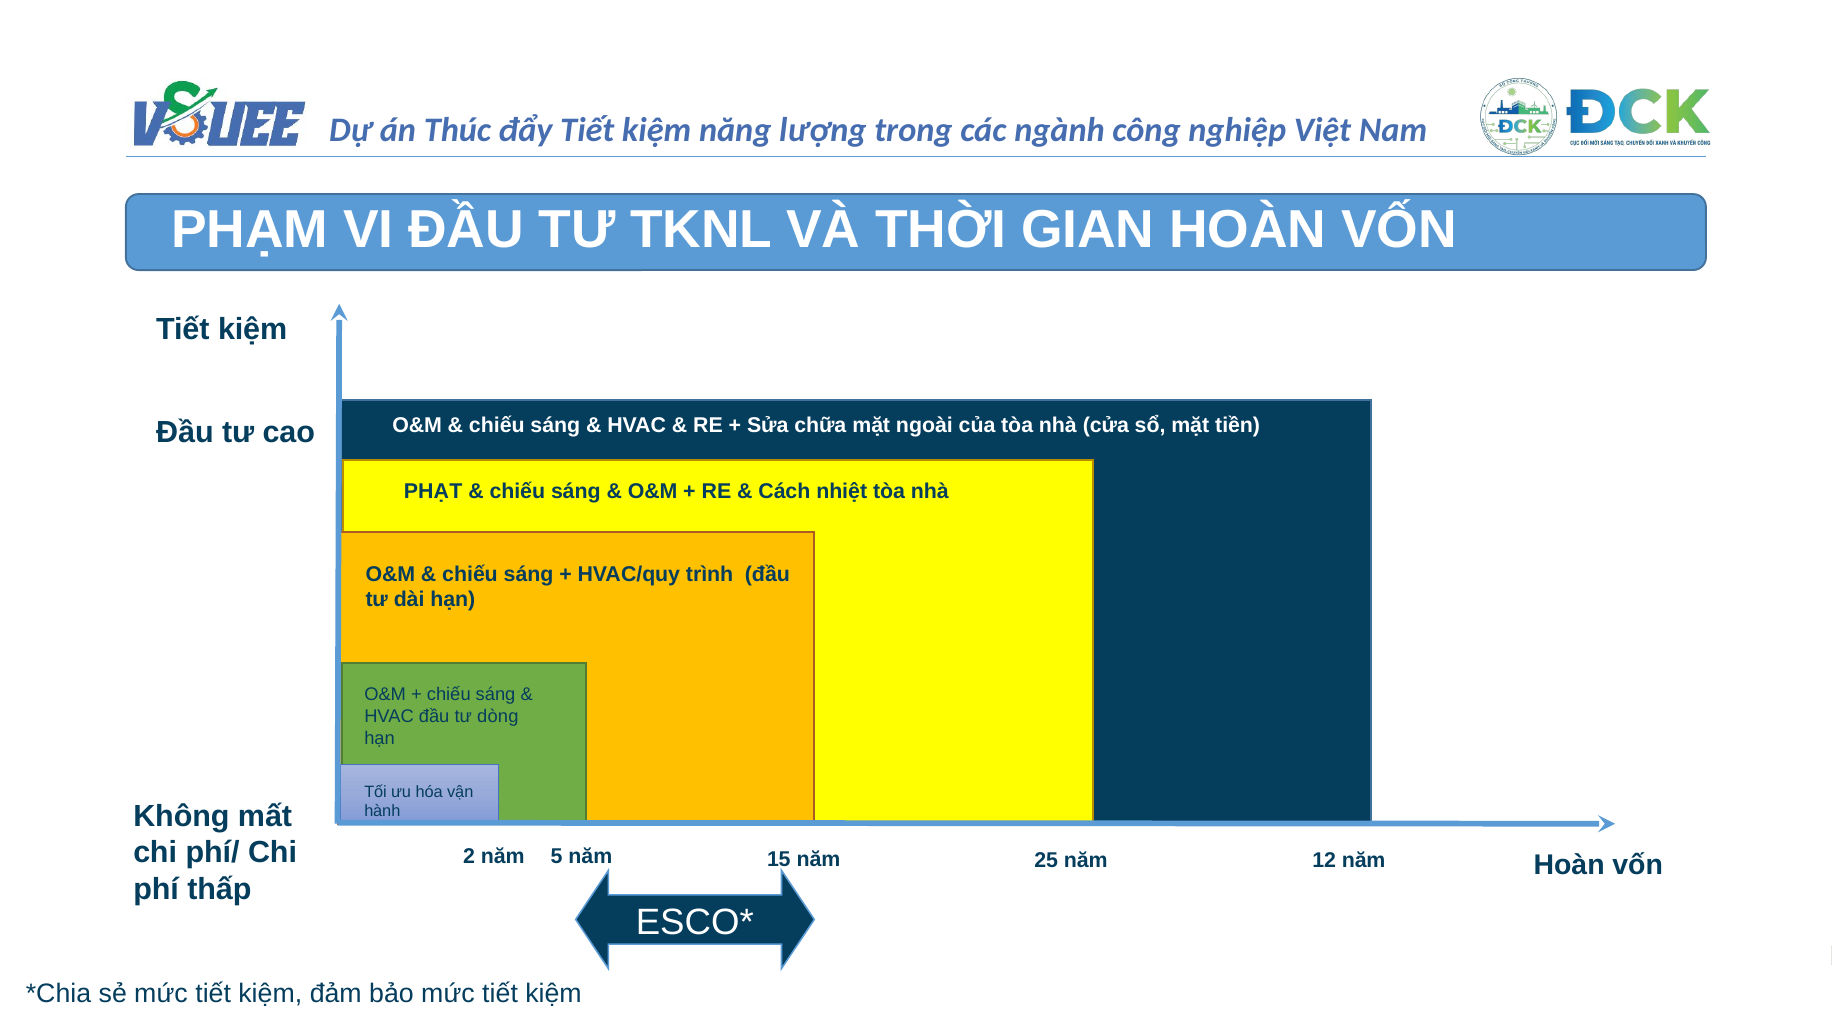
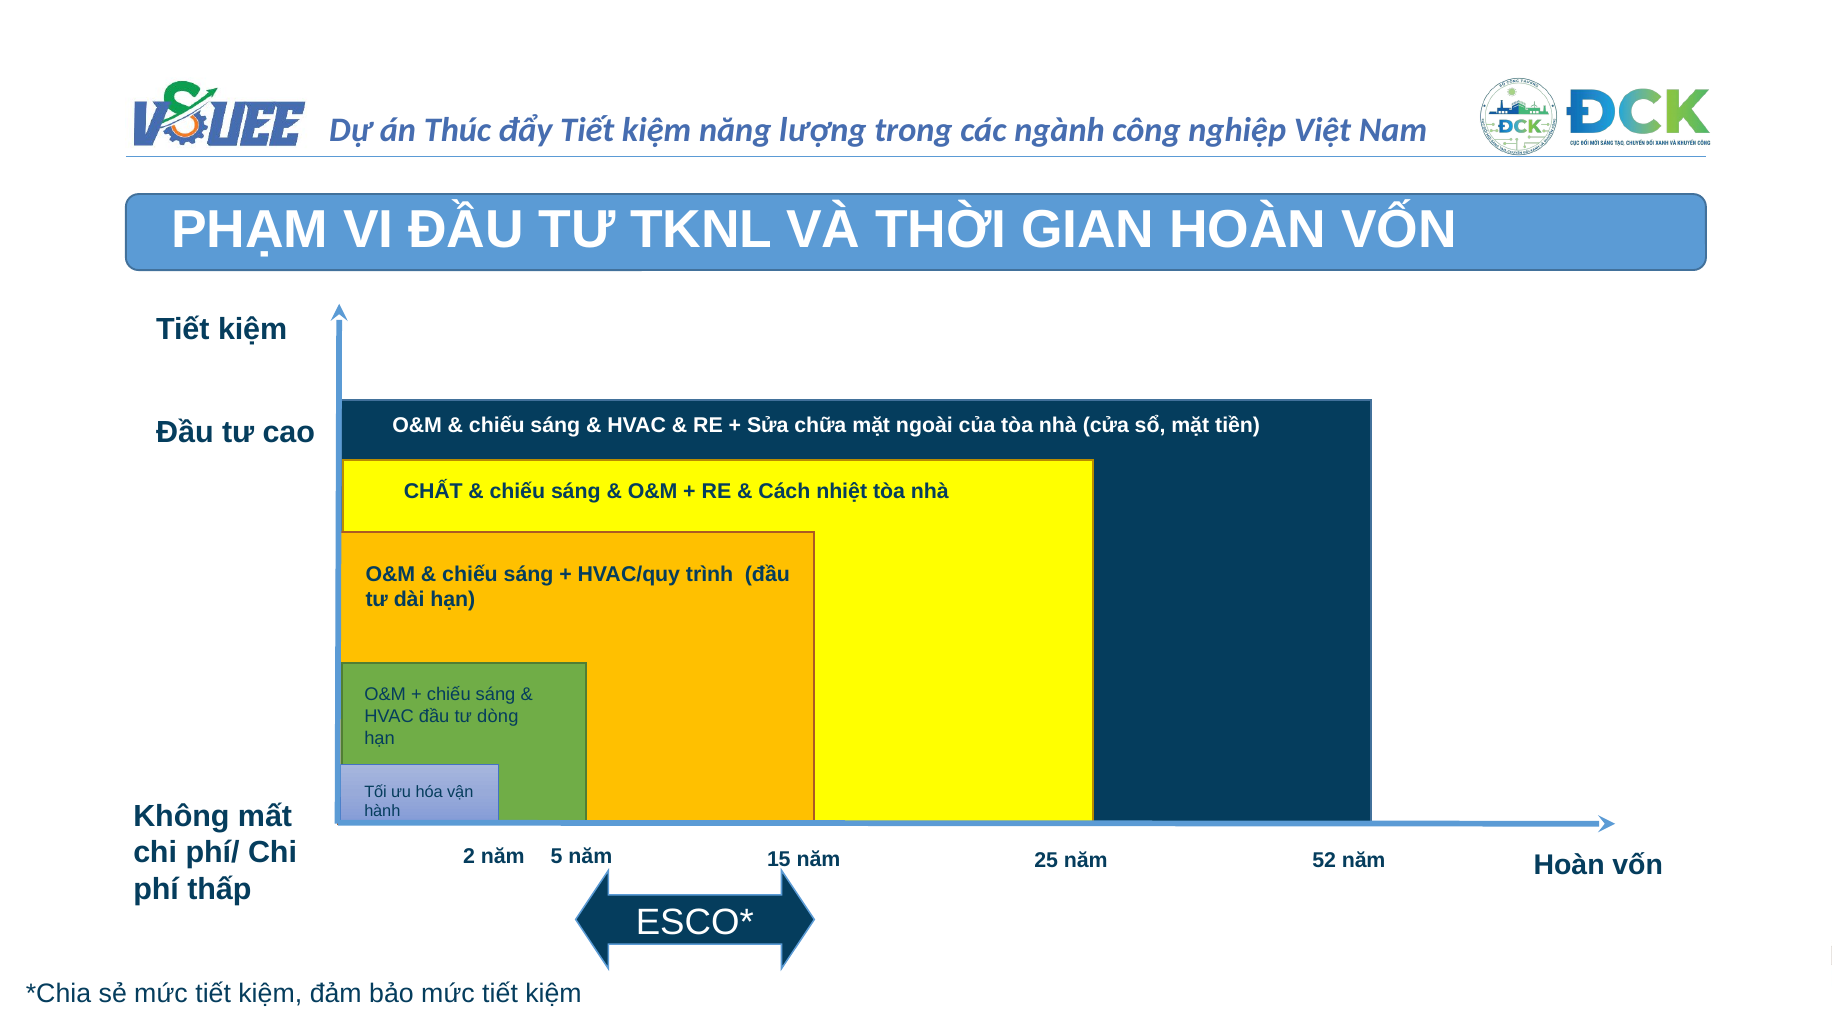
PHẠT: PHẠT -> CHẤT (433, 492)
12: 12 -> 52 (1324, 861)
